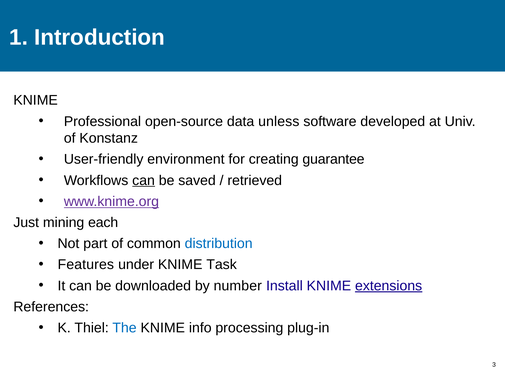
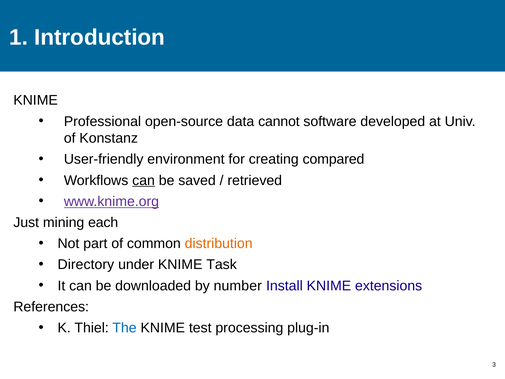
unless: unless -> cannot (279, 121)
guarantee: guarantee -> compared (333, 159)
distribution colour: blue -> orange (219, 243)
Features: Features -> Directory (86, 264)
extensions underline: present -> none (389, 286)
info: info -> test (200, 328)
